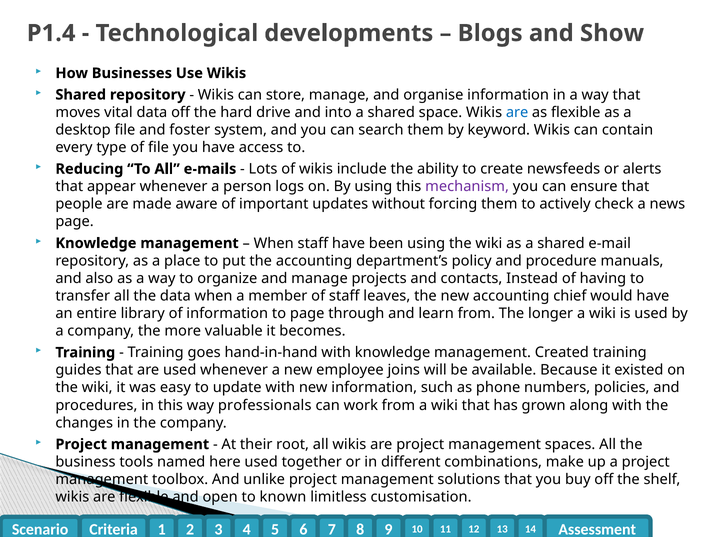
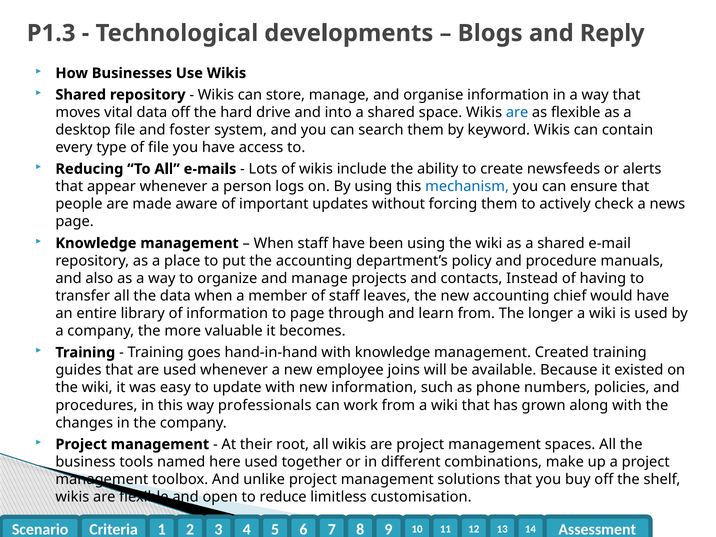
P1.4: P1.4 -> P1.3 (51, 33)
Show: Show -> Reply (612, 33)
mechanism colour: purple -> blue (467, 187)
known: known -> reduce (283, 497)
